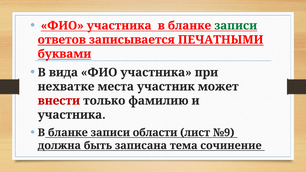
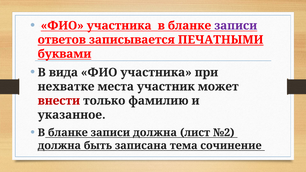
записи colour: green -> purple (236, 26)
участника: участника -> указанное (72, 115)
записи области: области -> должна (155, 133)
№9: №9 -> №2 (224, 133)
